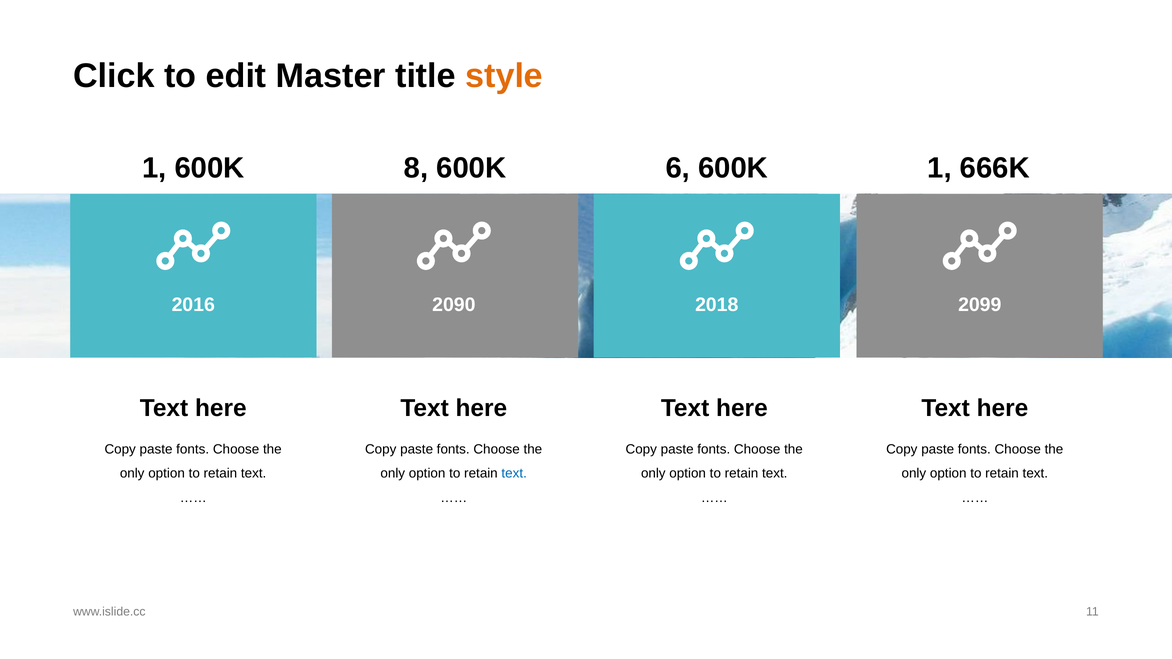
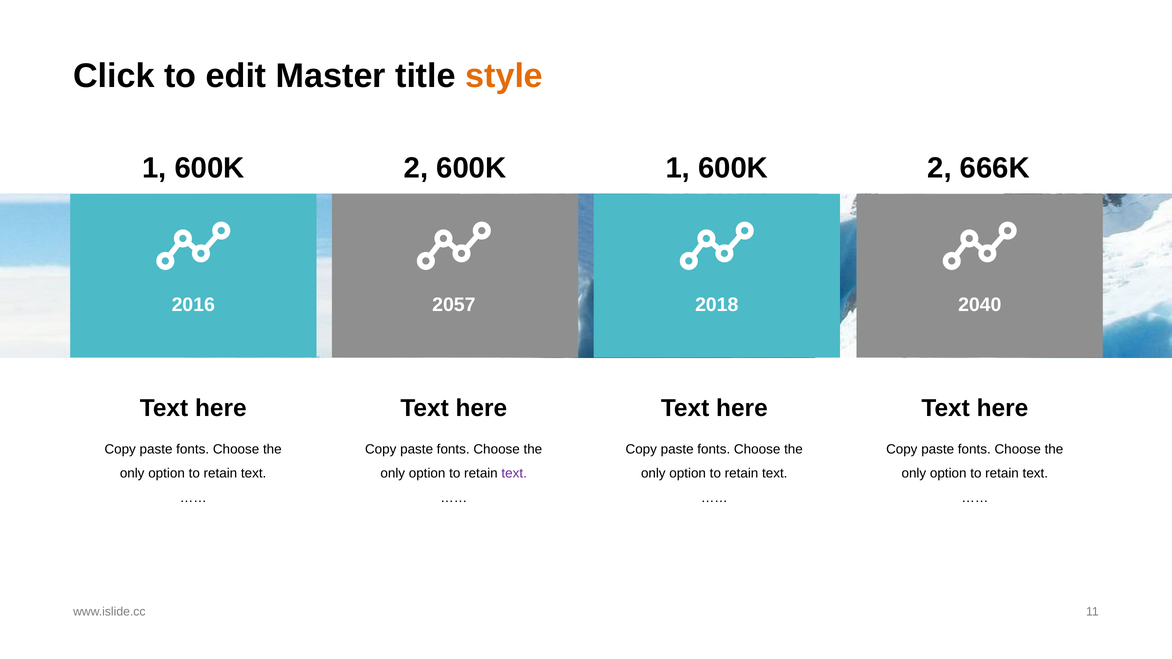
8: 8 -> 2 (416, 168)
600K 6: 6 -> 1 (678, 168)
1: 1 -> 2 (939, 168)
2090: 2090 -> 2057 (454, 305)
2099: 2099 -> 2040 (980, 305)
text colour: blue -> purple (514, 474)
